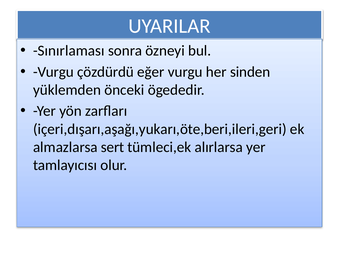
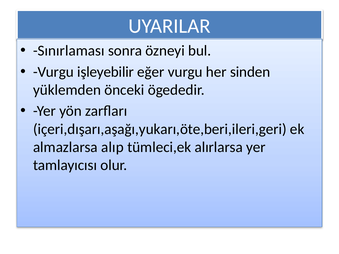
çözdürdü: çözdürdü -> işleyebilir (106, 72)
sert: sert -> alıp (112, 147)
